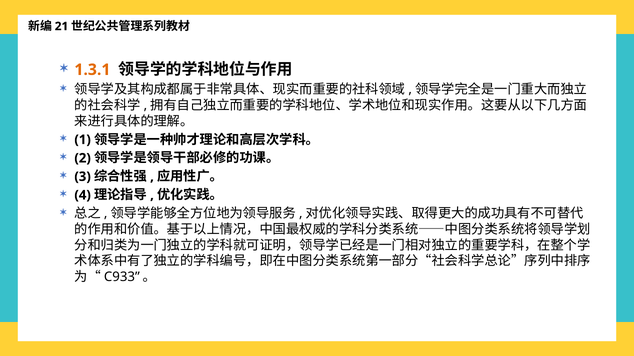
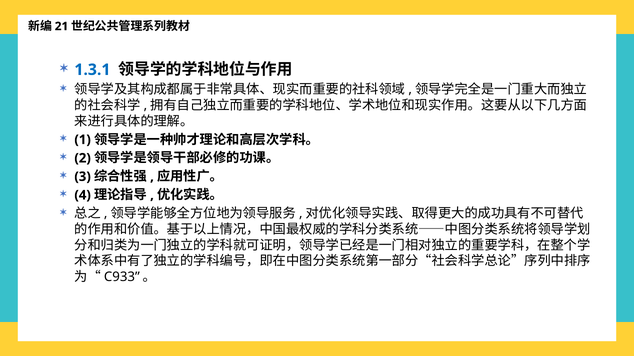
1.3.1 colour: orange -> blue (92, 70)
